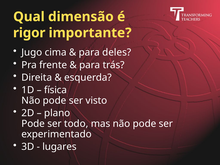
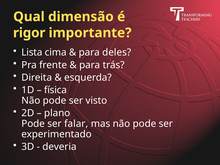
Jugo: Jugo -> Lista (32, 52)
todo: todo -> falar (76, 124)
lugares: lugares -> deveria (59, 147)
